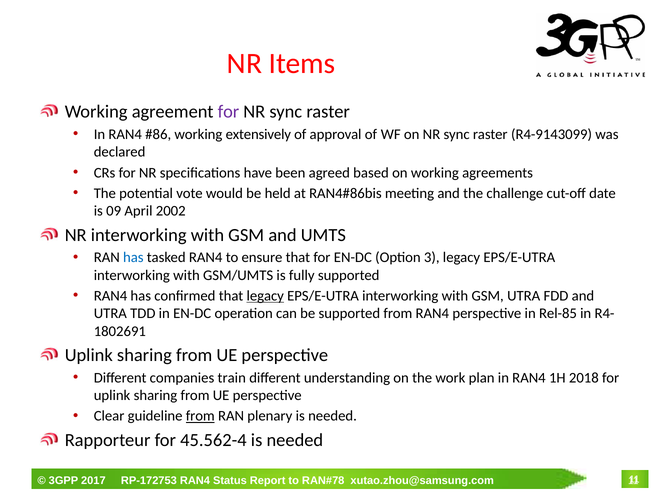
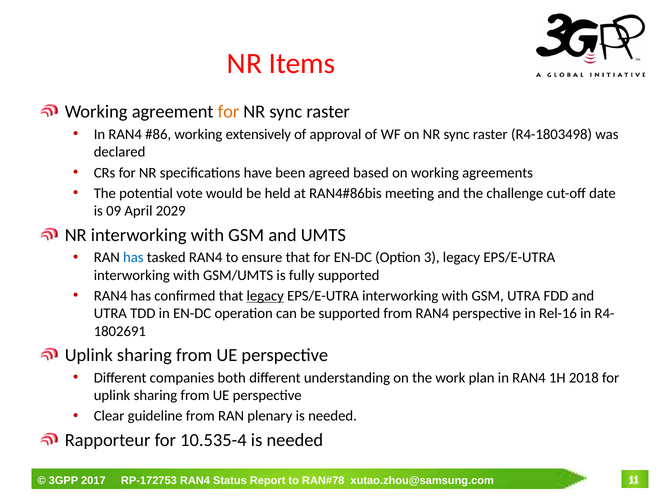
for colour: purple -> orange (228, 112)
R4-9143099: R4-9143099 -> R4-1803498 (552, 134)
2002: 2002 -> 2029 (171, 211)
Rel-85: Rel-85 -> Rel-16 (558, 314)
train: train -> both (232, 378)
from underline: present -> none (200, 416)
45.562-4: 45.562-4 -> 10.535-4 (213, 440)
